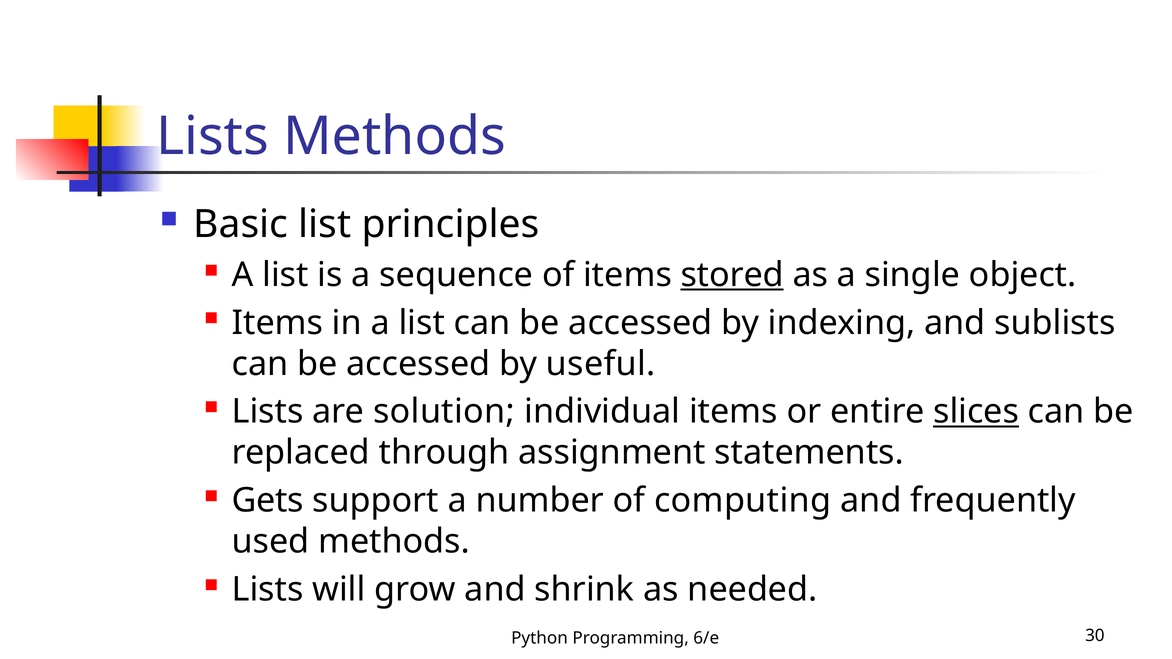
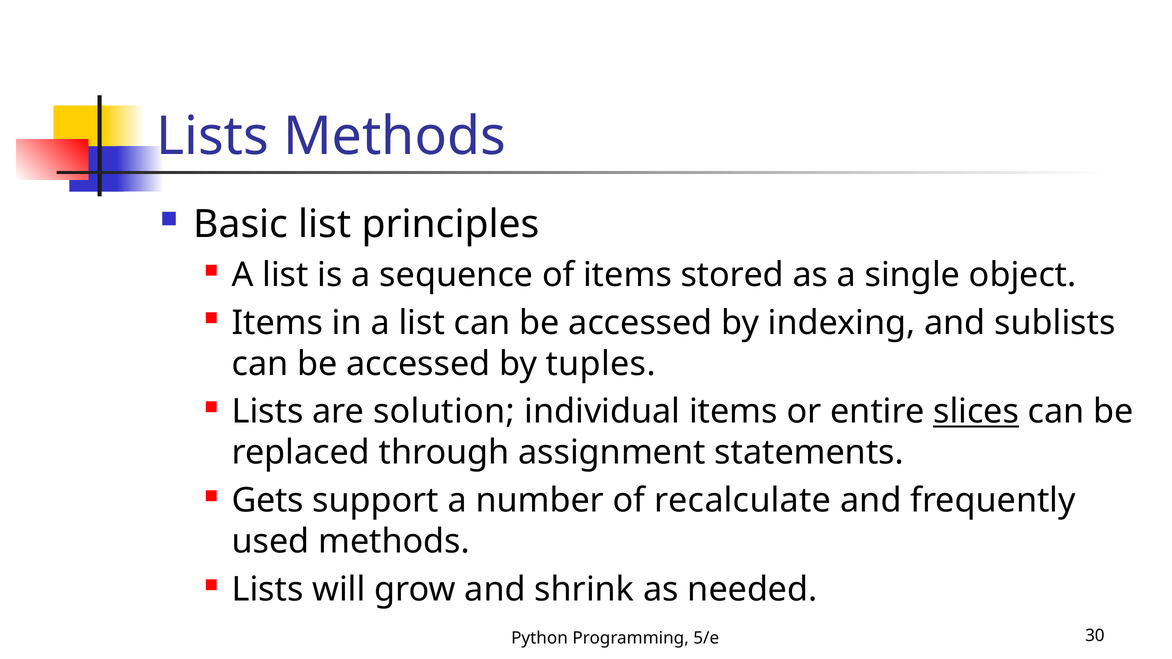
stored underline: present -> none (732, 275)
useful: useful -> tuples (601, 364)
computing: computing -> recalculate (743, 501)
6/e: 6/e -> 5/e (706, 638)
